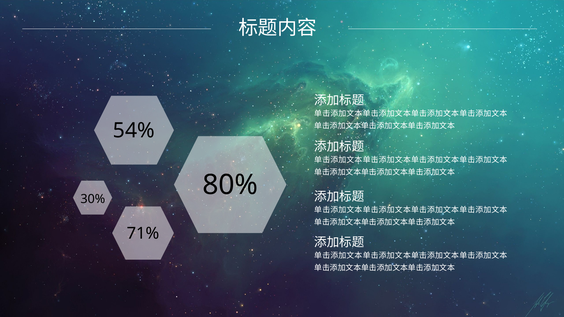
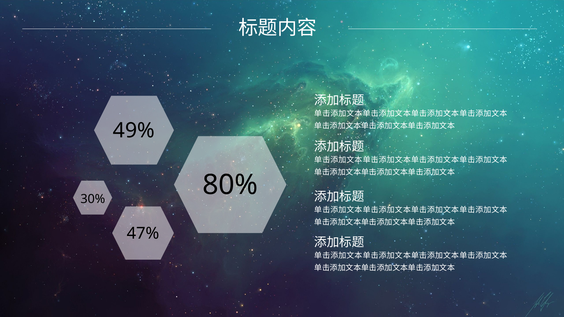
54%: 54% -> 49% (134, 131)
71%: 71% -> 47% (143, 234)
